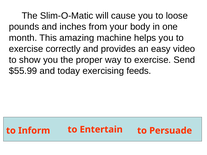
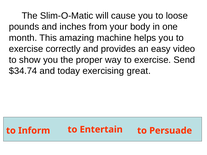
$55.99: $55.99 -> $34.74 (23, 71)
feeds: feeds -> great (139, 71)
